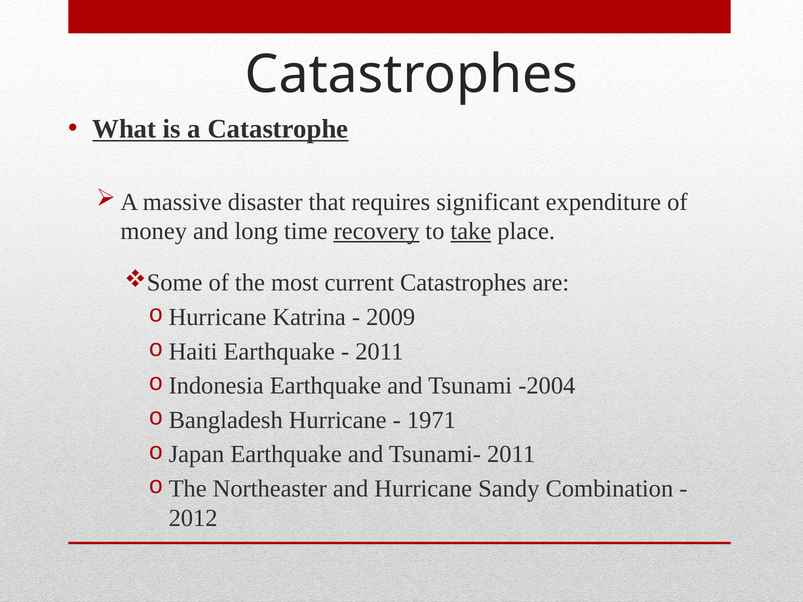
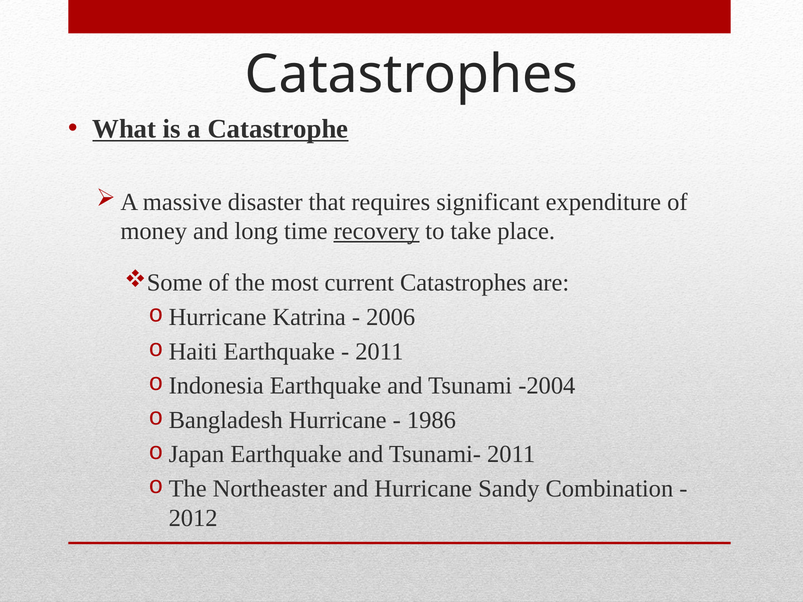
take underline: present -> none (471, 231)
2009: 2009 -> 2006 (391, 317)
1971: 1971 -> 1986 (431, 420)
